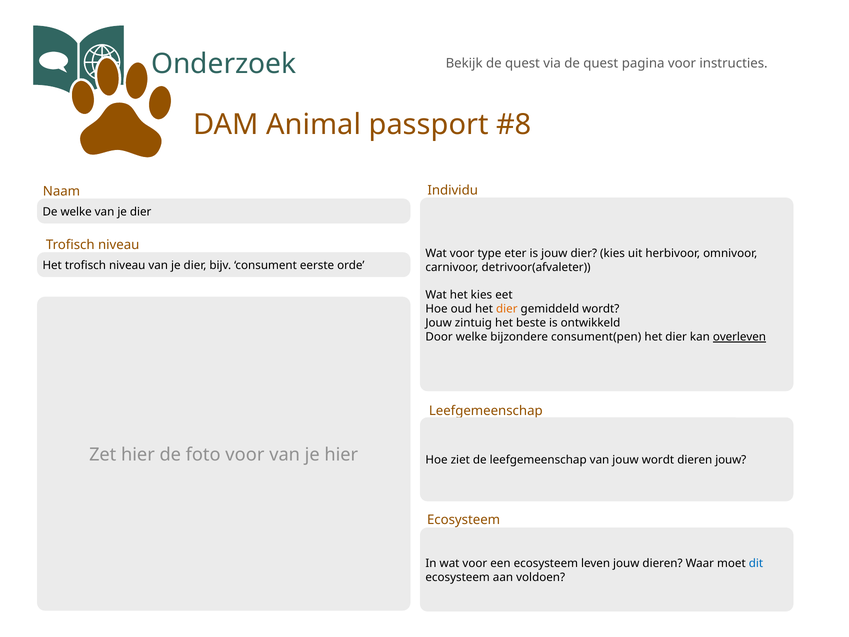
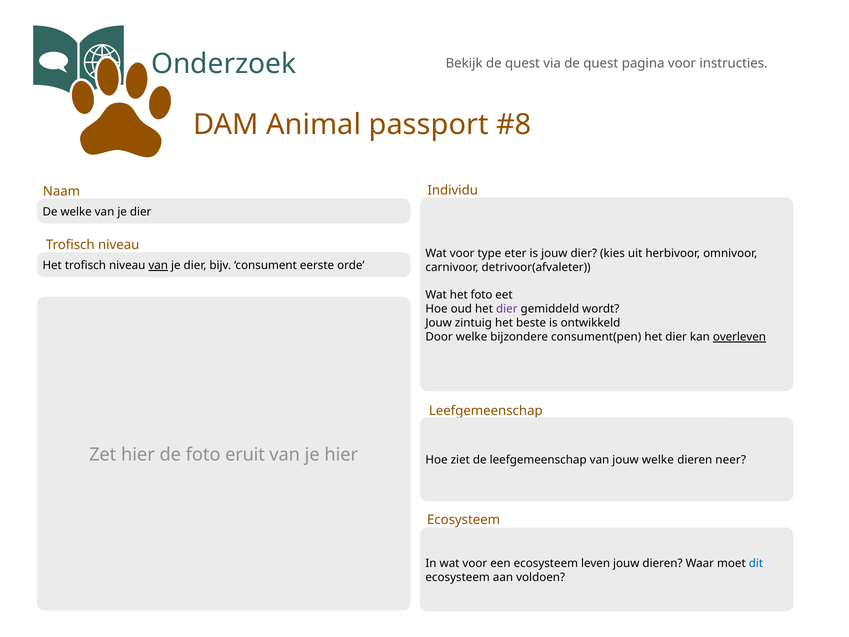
van underline: none -> present (158, 265)
het kies: kies -> foto (482, 295)
dier colour: orange -> purple (507, 309)
foto voor: voor -> eruit (245, 455)
jouw wordt: wordt -> welke (658, 460)
dieren jouw: jouw -> neer (731, 460)
